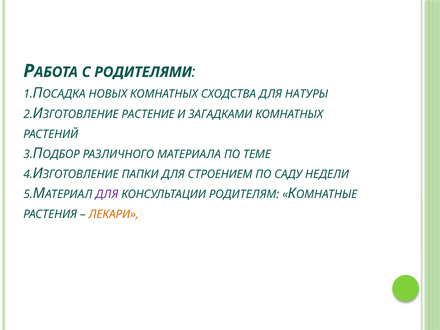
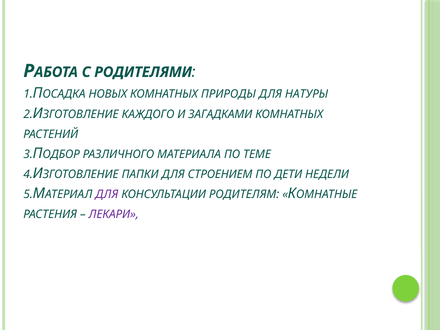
СХОДСТВА: СХОДСТВА -> ПРИРОДЫ (228, 94)
РАСТЕНИЕ: РАСТЕНИЕ -> КАЖДОГО (148, 114)
САДУ: САДУ -> ДЕТИ (288, 174)
ЛЕКАРИ colour: orange -> purple (114, 214)
